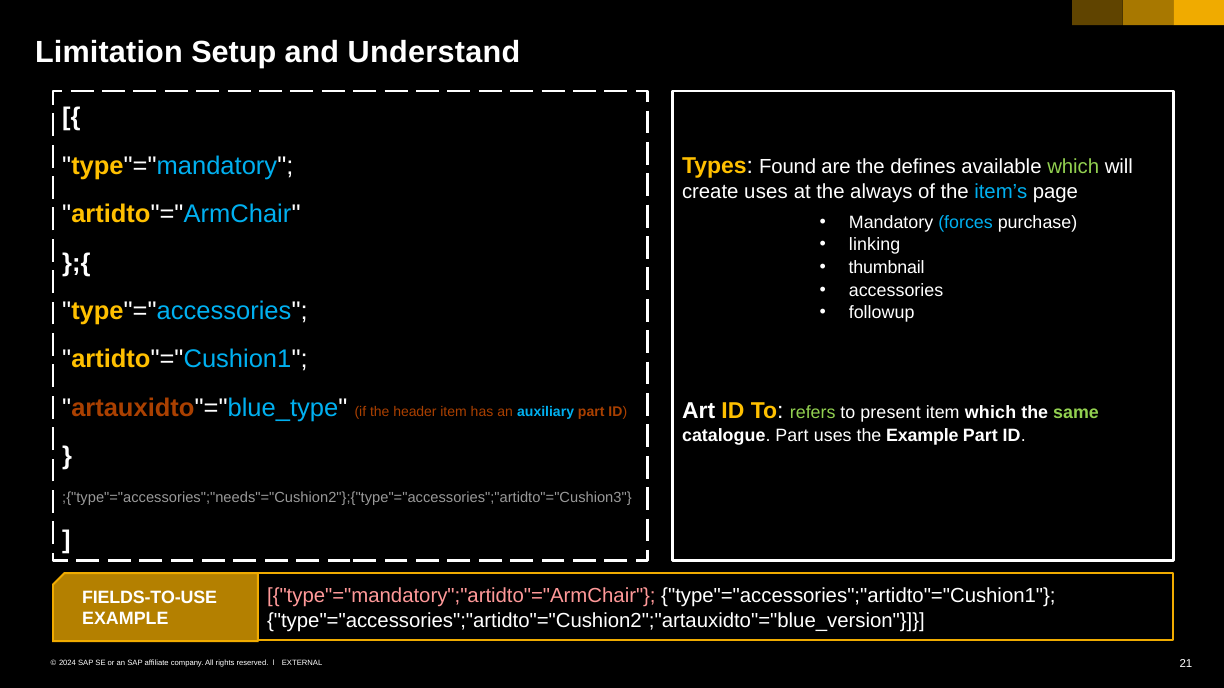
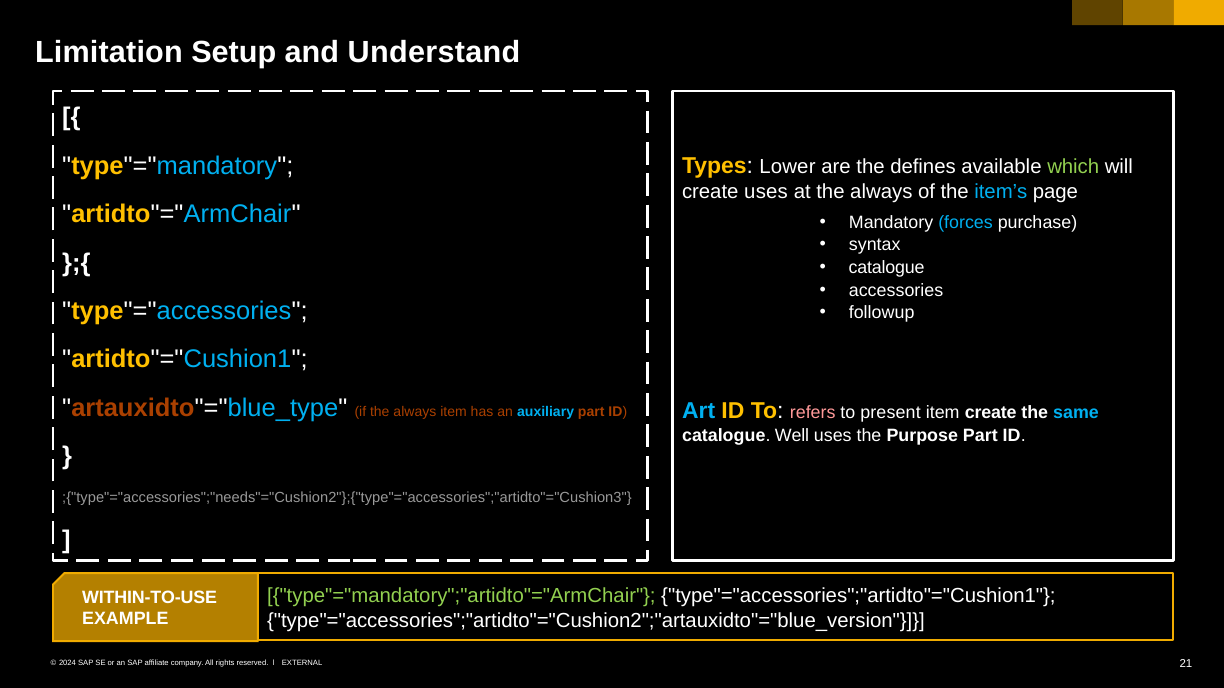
Found: Found -> Lower (787, 167)
linking: linking -> syntax (875, 245)
thumbnail: thumbnail -> catalogue (887, 268)
if the header: header -> always (415, 412)
Art colour: white -> light blue (699, 411)
refers colour: light green -> pink (813, 413)
item which: which -> create (991, 413)
same colour: light green -> light blue (1076, 413)
catalogue Part: Part -> Well (792, 436)
the Example: Example -> Purpose (922, 436)
type"="mandatory";"artidto"="ArmChair colour: pink -> light green (461, 596)
FIELDS-TO-USE: FIELDS-TO-USE -> WITHIN-TO-USE (150, 598)
